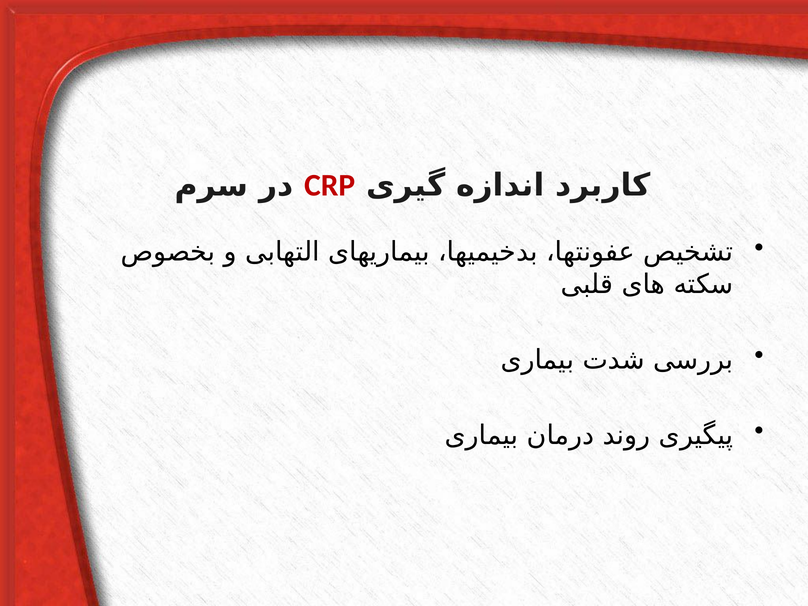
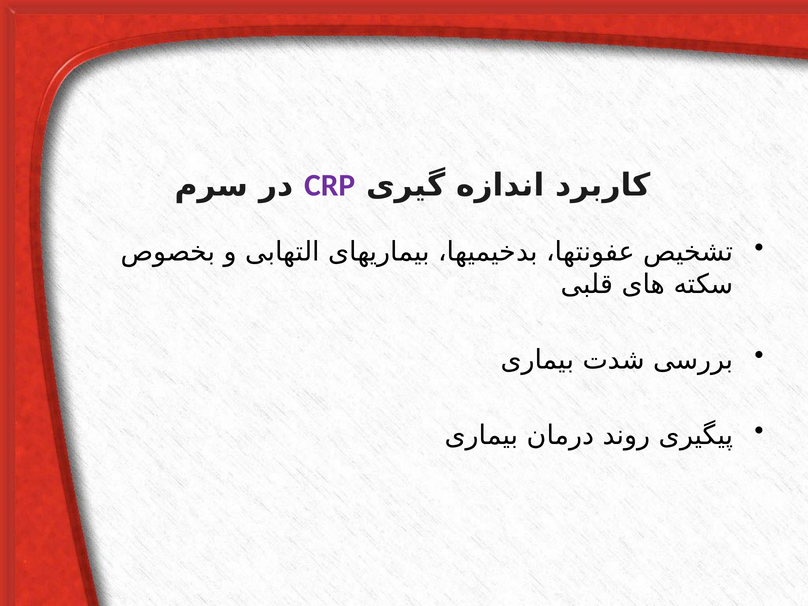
CRP colour: red -> purple (330, 186)
